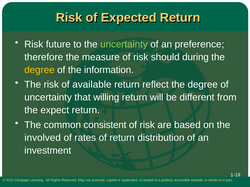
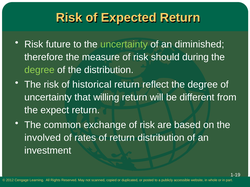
preference: preference -> diminished (199, 44)
degree colour: yellow -> light green (39, 70)
the information: information -> distribution (109, 70)
available: available -> historical (92, 85)
consistent: consistent -> exchange (105, 125)
